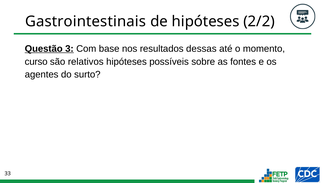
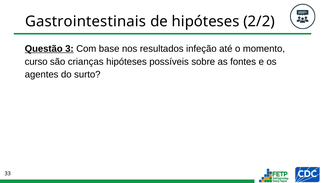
dessas: dessas -> infeção (201, 49)
relativos: relativos -> crianças (86, 62)
